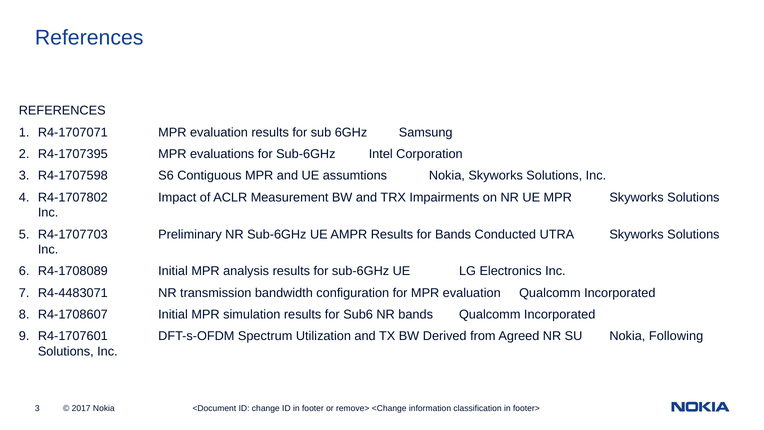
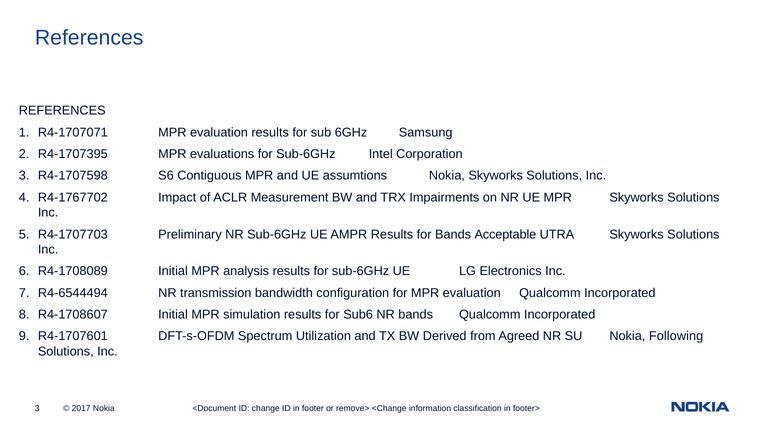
R4-1707802: R4-1707802 -> R4-1767702 (73, 197)
Conducted: Conducted -> Acceptable (505, 234)
R4-4483071: R4-4483071 -> R4-6544494 (73, 293)
